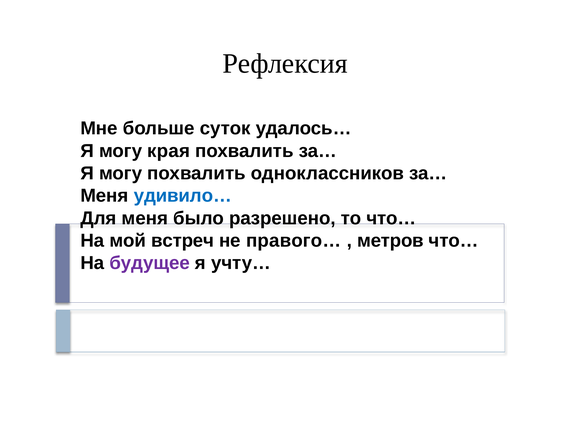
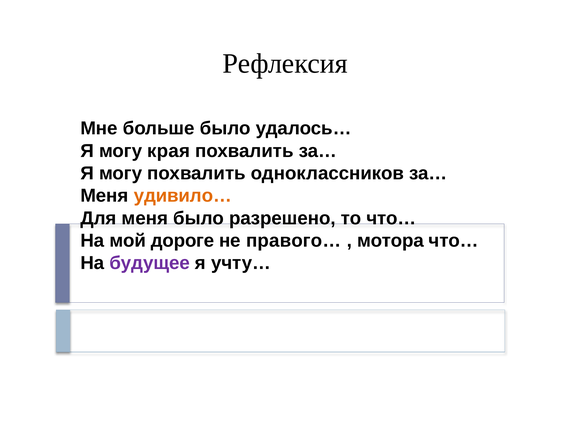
больше суток: суток -> было (225, 128)
удивило… colour: blue -> orange (183, 196)
встреч: встреч -> дороге (183, 241)
метров: метров -> мотора (390, 241)
